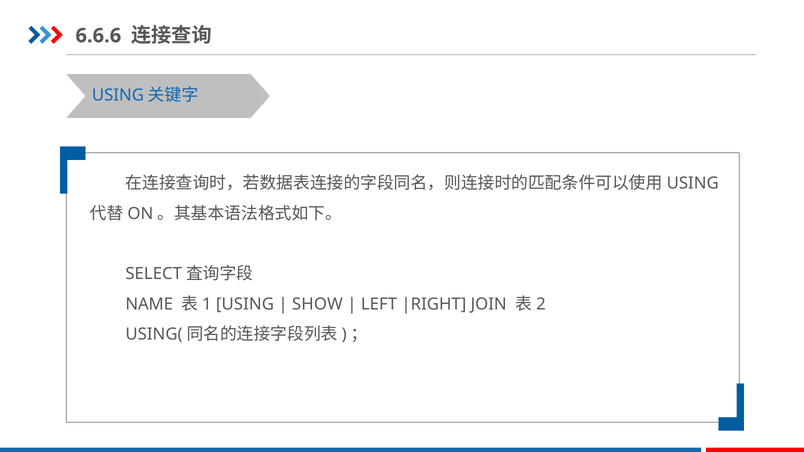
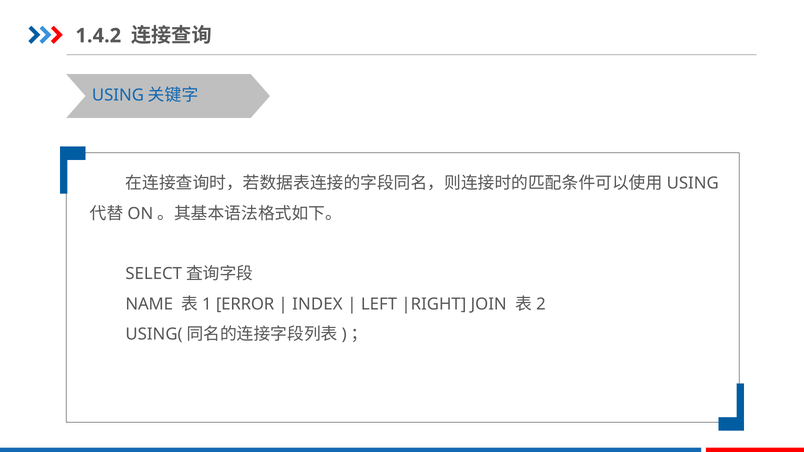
6.6.6: 6.6.6 -> 1.4.2 (98, 36)
USING: USING -> ERROR (245, 304)
SHOW: SHOW -> INDEX (317, 304)
